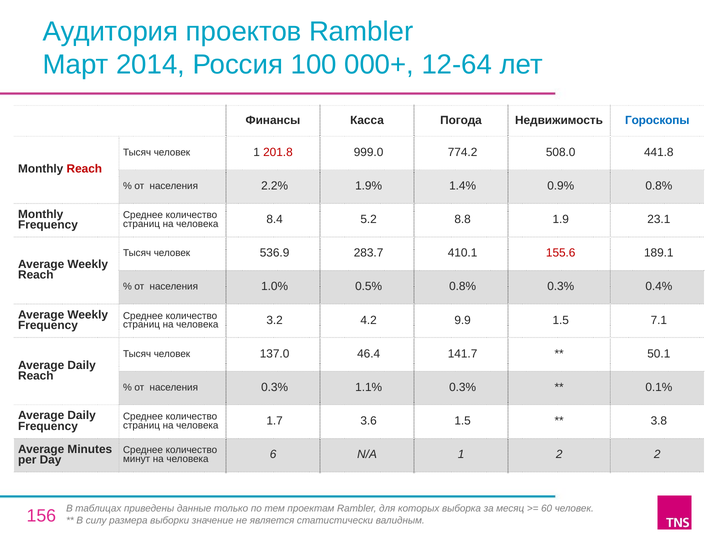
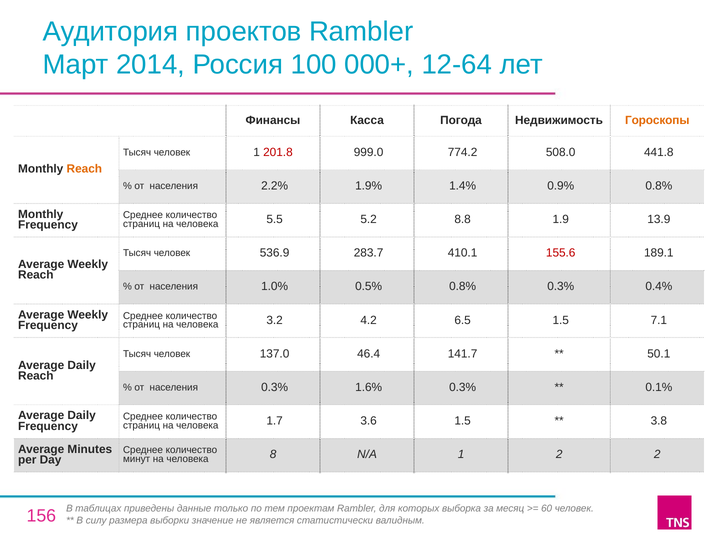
Гороскопы colour: blue -> orange (657, 120)
Reach colour: red -> orange (84, 169)
8.4: 8.4 -> 5.5 (275, 219)
23.1: 23.1 -> 13.9 (659, 219)
9.9: 9.9 -> 6.5 (463, 320)
1.1%: 1.1% -> 1.6% (369, 387)
6: 6 -> 8 (273, 454)
